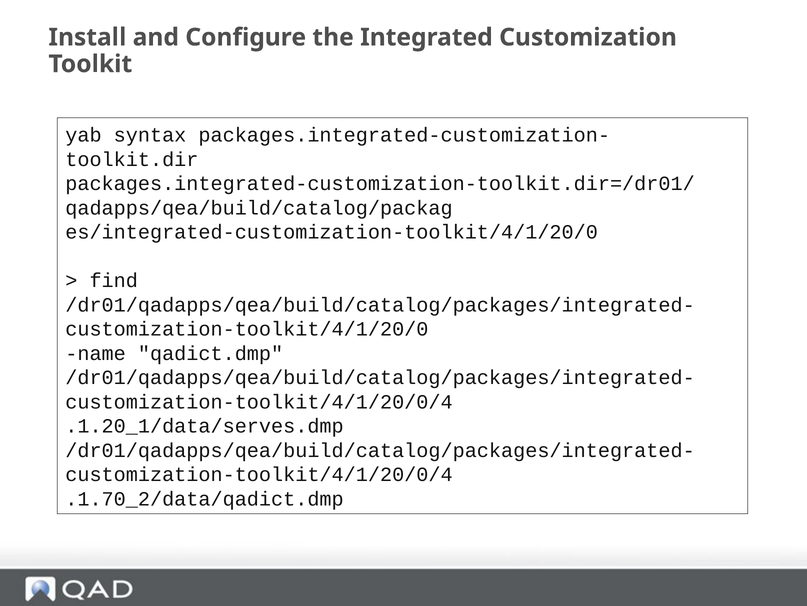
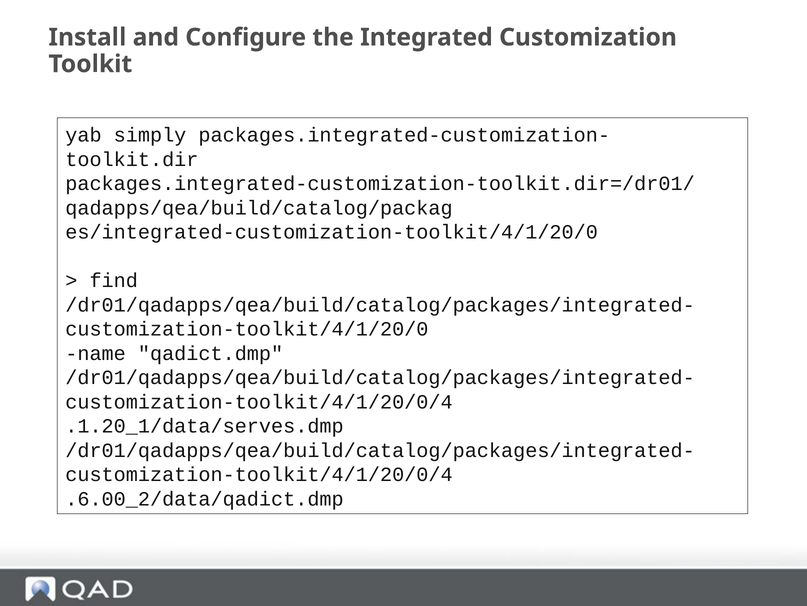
syntax: syntax -> simply (150, 135)
.1.70_2/data/qadict.dmp: .1.70_2/data/qadict.dmp -> .6.00_2/data/qadict.dmp (204, 498)
